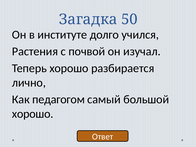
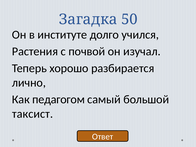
хорошо: хорошо -> таксист (33, 114)
